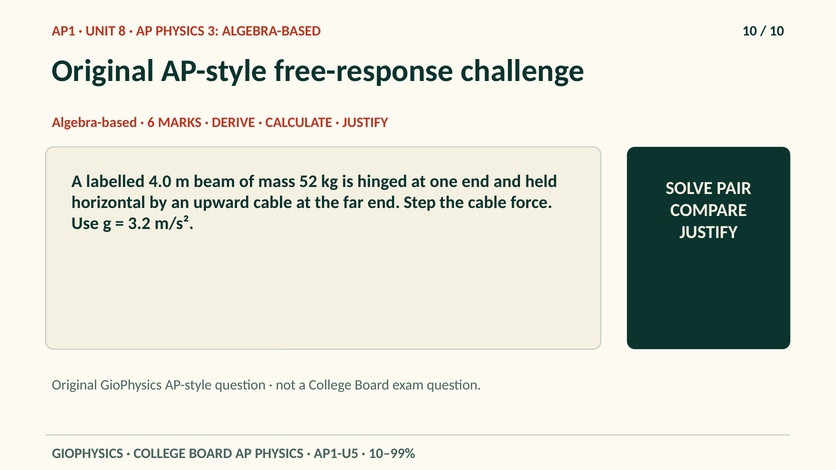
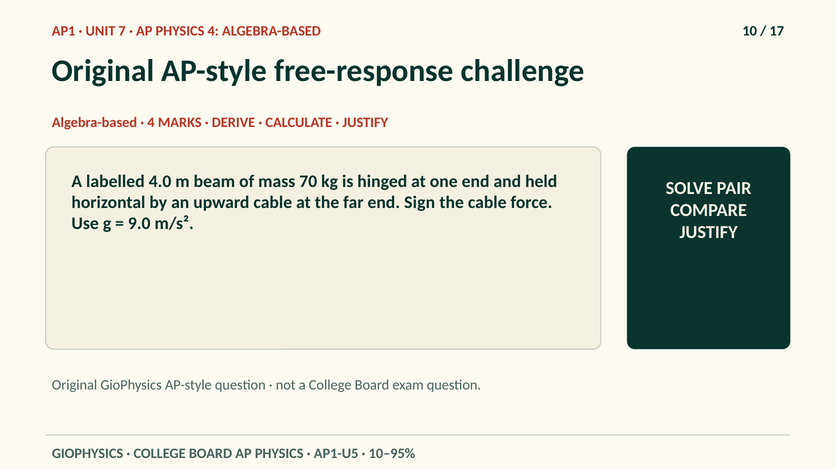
8: 8 -> 7 (122, 31)
PHYSICS 3: 3 -> 4 (213, 31)
10: 10 -> 17 (777, 31)
6: 6 -> 4 (151, 122)
52: 52 -> 70 (308, 181)
Step: Step -> Sign (420, 203)
3.2: 3.2 -> 9.0 (139, 224)
10–99%: 10–99% -> 10–95% (392, 454)
